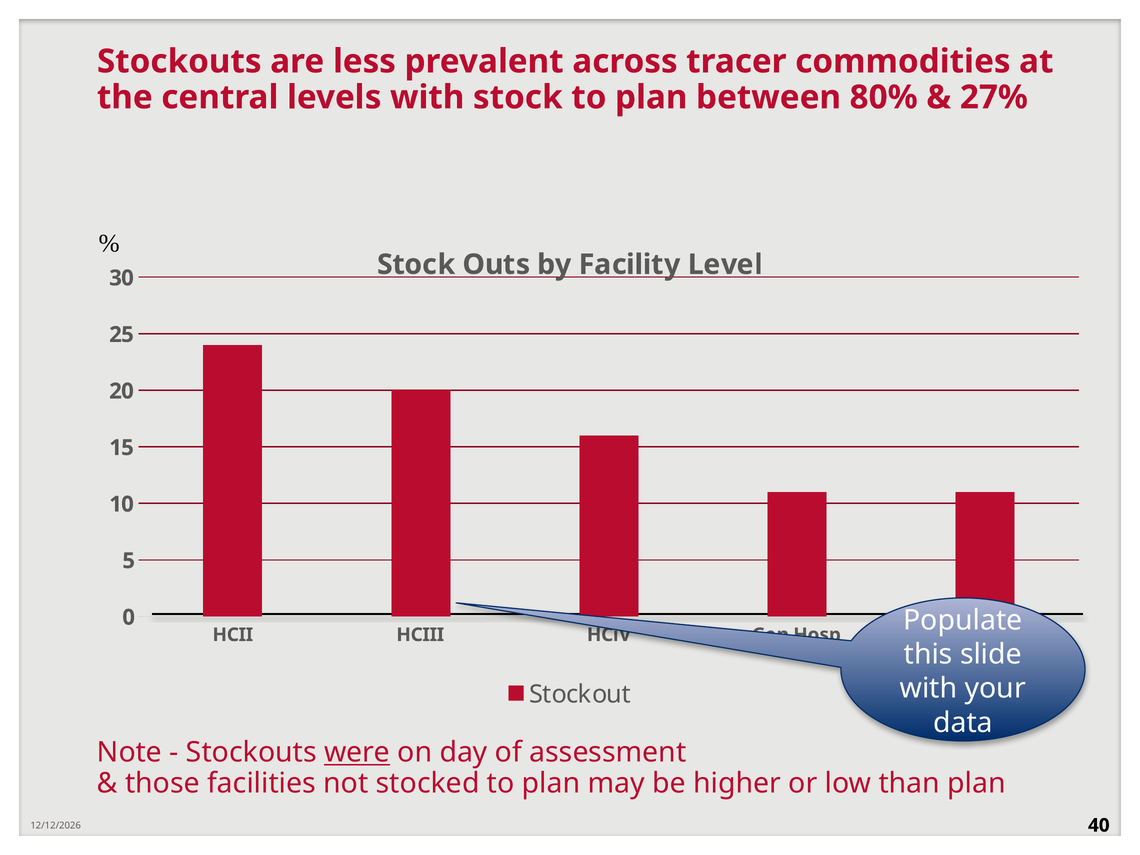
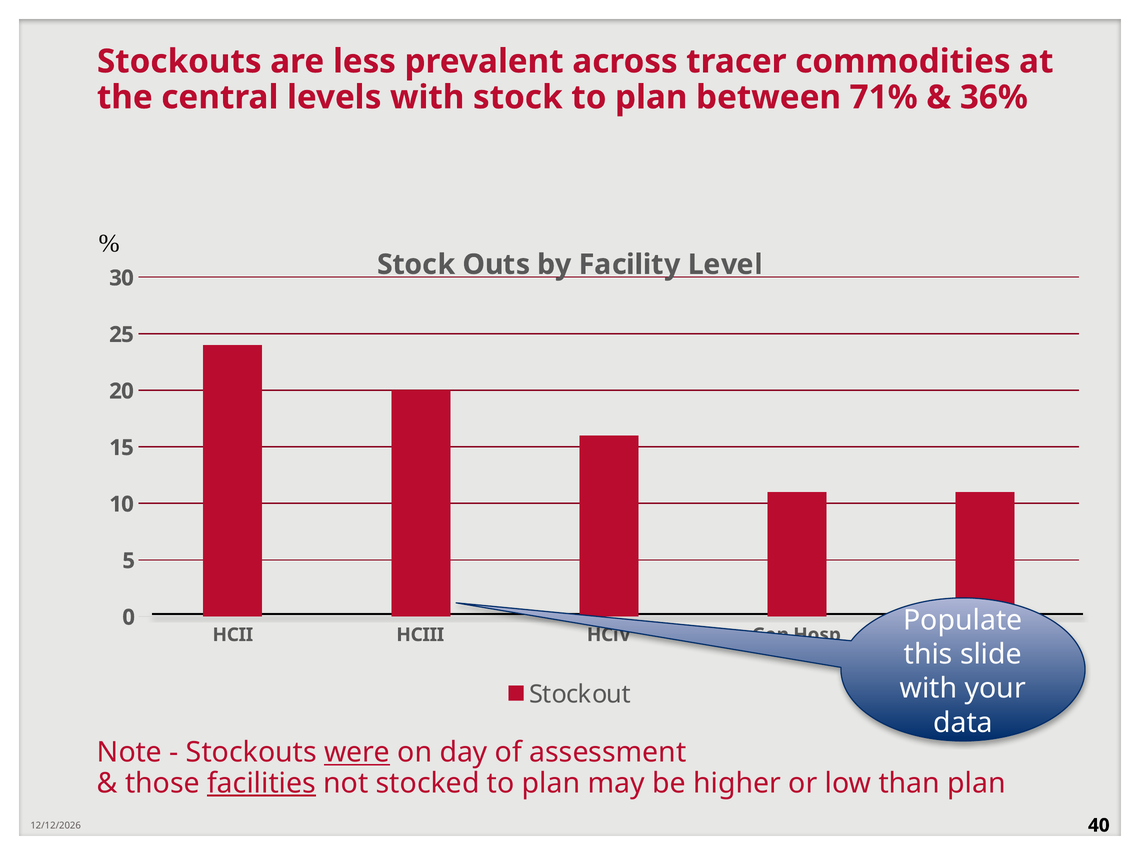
80%: 80% -> 71% (884, 97)
27%: 27% -> 36% (994, 97)
facilities underline: none -> present (262, 783)
